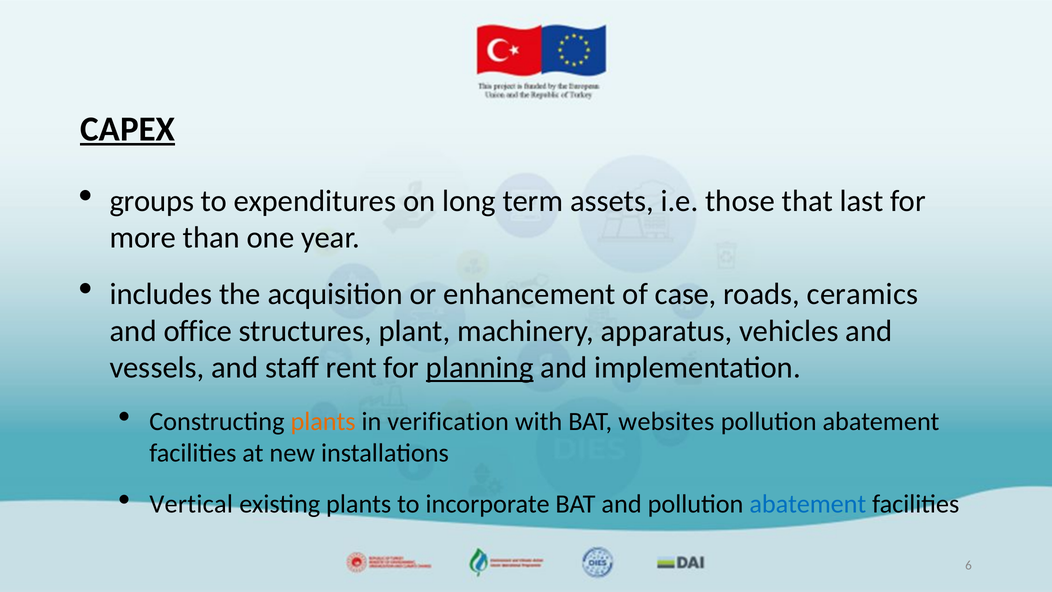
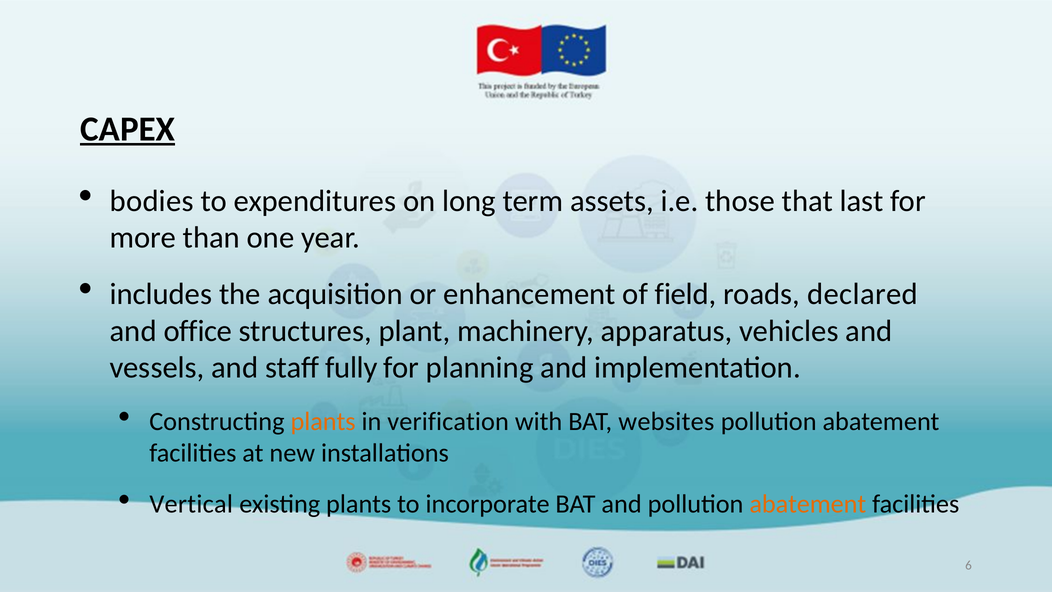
groups: groups -> bodies (152, 201)
case: case -> field (686, 294)
ceramics: ceramics -> declared (863, 294)
rent: rent -> fully (351, 368)
planning underline: present -> none (480, 368)
abatement colour: blue -> orange (808, 504)
